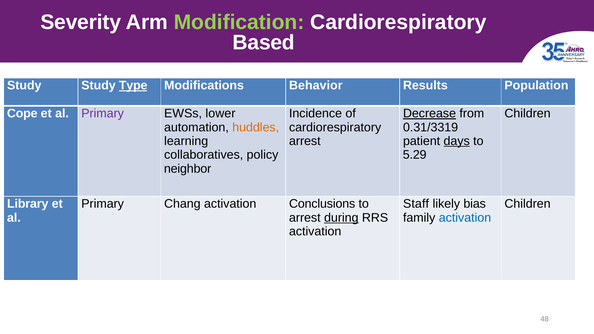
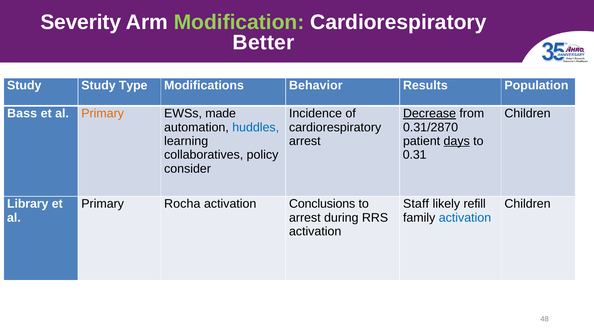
Based: Based -> Better (263, 43)
Type underline: present -> none (133, 86)
Cope: Cope -> Bass (22, 114)
Primary colour: purple -> orange (103, 114)
lower: lower -> made (221, 114)
huddles colour: orange -> blue (256, 127)
0.31/3319: 0.31/3319 -> 0.31/2870 (431, 127)
5.29: 5.29 -> 0.31 (415, 155)
neighbor: neighbor -> consider (188, 169)
Chang: Chang -> Rocha (182, 204)
bias: bias -> refill (475, 204)
during underline: present -> none (341, 218)
